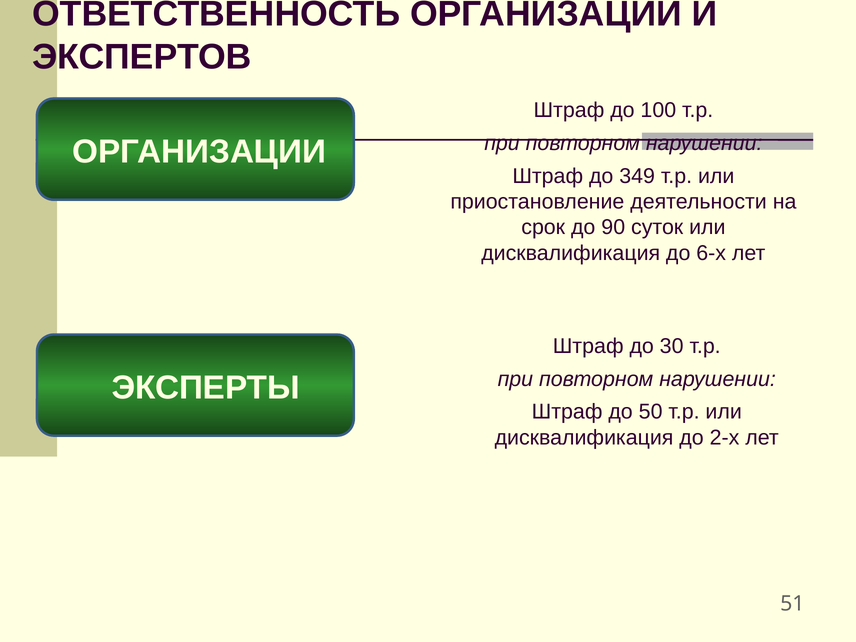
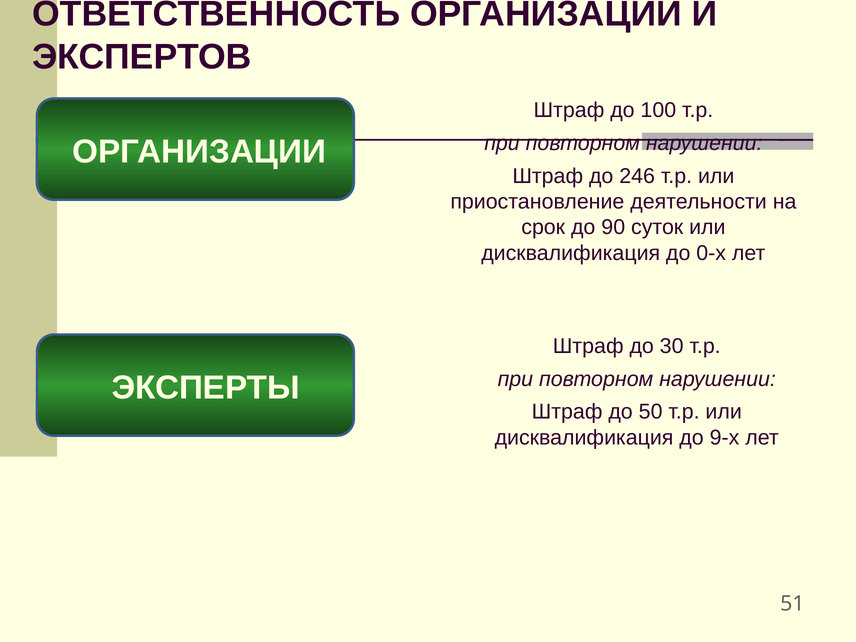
349: 349 -> 246 (637, 176)
6-х: 6-х -> 0-х (711, 253)
2-х: 2-х -> 9-х (725, 438)
